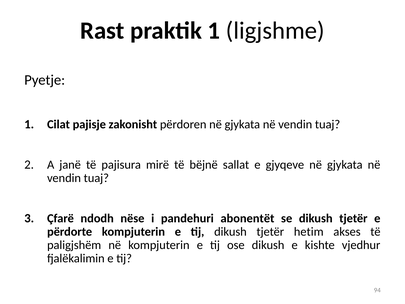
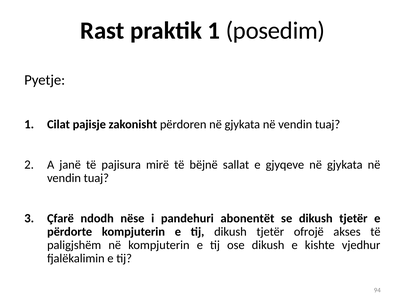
ligjshme: ligjshme -> posedim (275, 31)
hetim: hetim -> ofrojë (309, 232)
